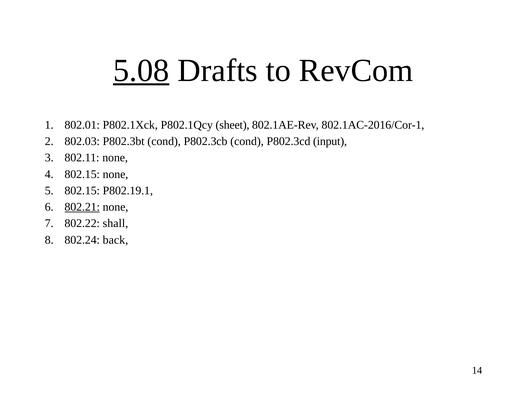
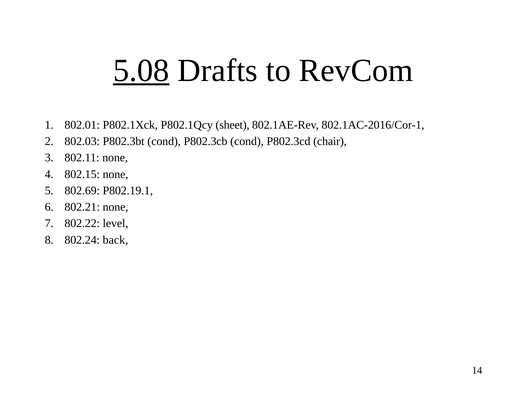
input: input -> chair (330, 141)
802.15: 802.15 -> 802.69 (82, 190)
802.21 underline: present -> none (82, 207)
shall: shall -> level (116, 223)
